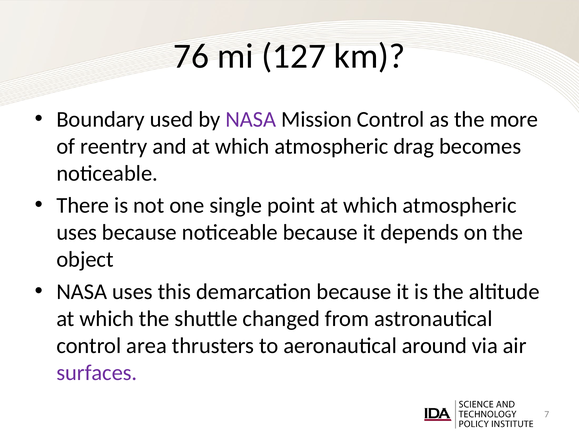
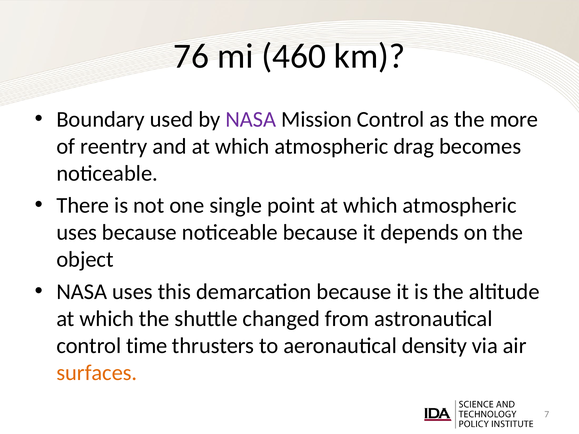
127: 127 -> 460 (294, 56)
area: area -> time (147, 346)
around: around -> density (434, 346)
surfaces colour: purple -> orange (97, 373)
